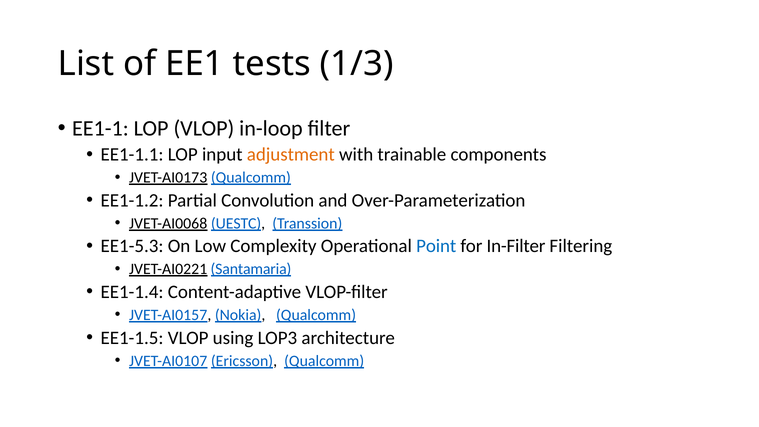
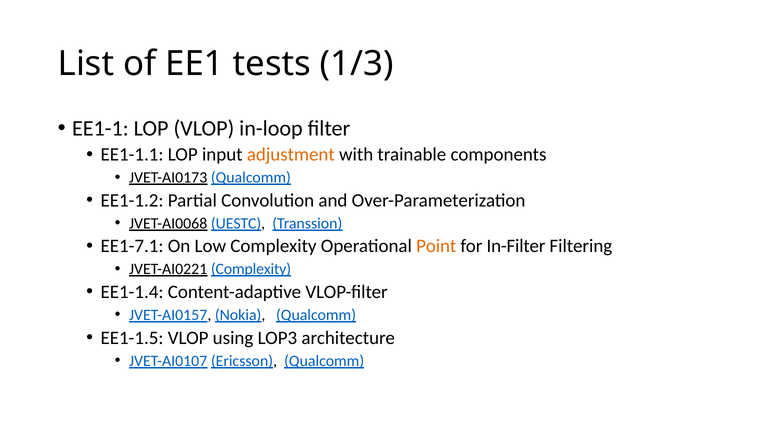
EE1-5.3: EE1-5.3 -> EE1-7.1 (132, 246)
Point colour: blue -> orange (436, 246)
JVET-AI0221 Santamaria: Santamaria -> Complexity (251, 269)
